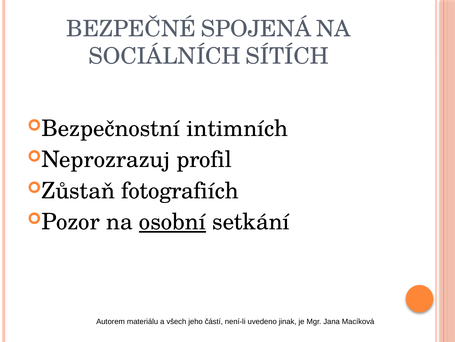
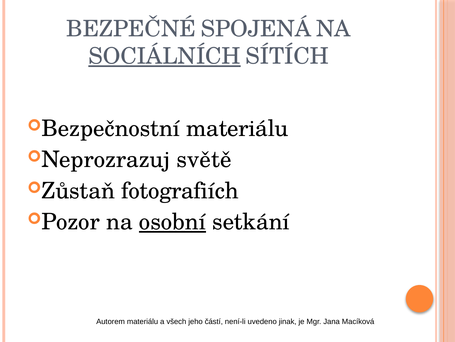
SOCIÁLNÍCH underline: none -> present (164, 56)
intimních: intimních -> materiálu (237, 128)
profil: profil -> světě (204, 159)
